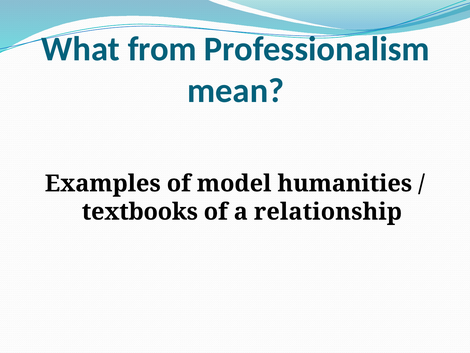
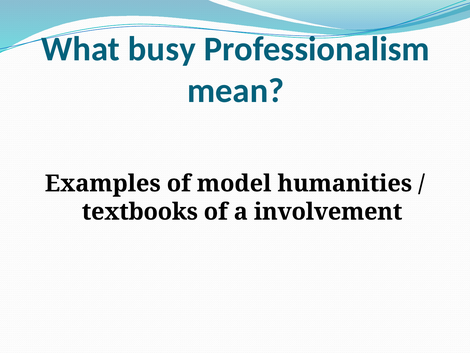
from: from -> busy (162, 49)
relationship: relationship -> involvement (328, 212)
